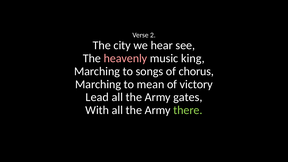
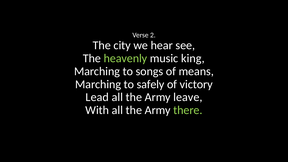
heavenly colour: pink -> light green (125, 58)
chorus: chorus -> means (196, 71)
mean: mean -> safely (151, 84)
gates: gates -> leave (188, 97)
